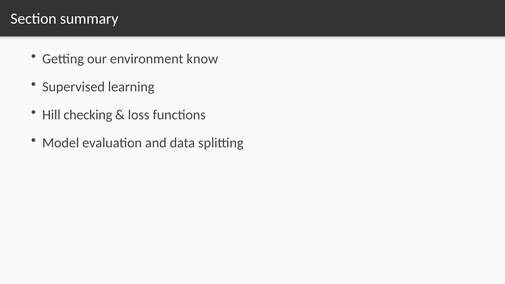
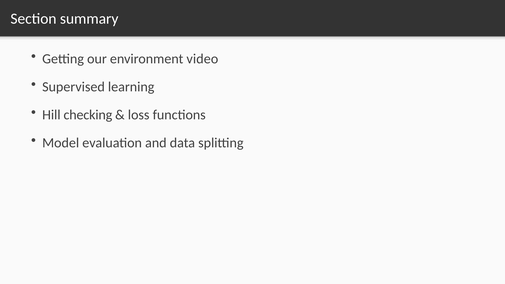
know: know -> video (202, 59)
